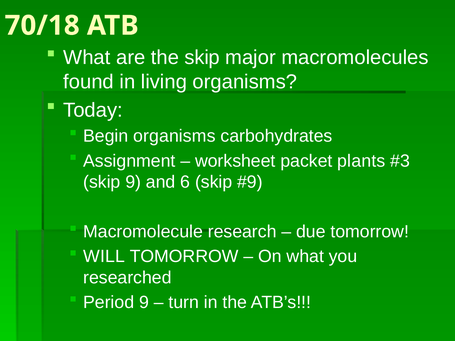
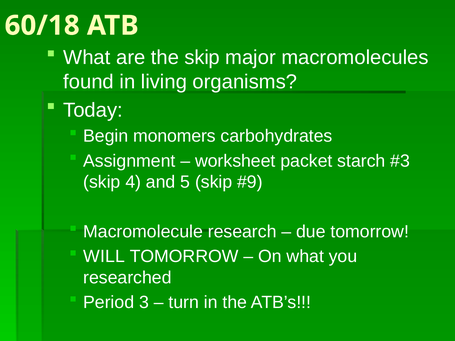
70/18: 70/18 -> 60/18 (42, 26)
Begin organisms: organisms -> monomers (175, 136)
plants: plants -> starch (361, 161)
skip 9: 9 -> 4 (133, 182)
6: 6 -> 5 (185, 182)
Period 9: 9 -> 3 (144, 303)
